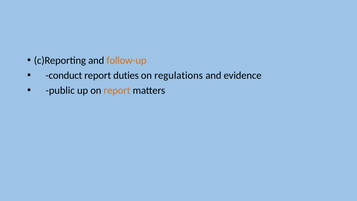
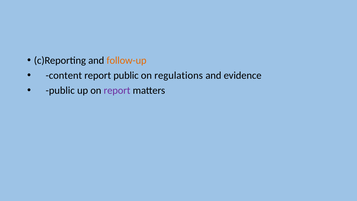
conduct: conduct -> content (64, 75)
report duties: duties -> public (126, 75)
report colour: orange -> purple (117, 90)
